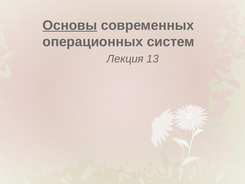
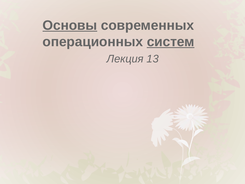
систем underline: none -> present (171, 42)
